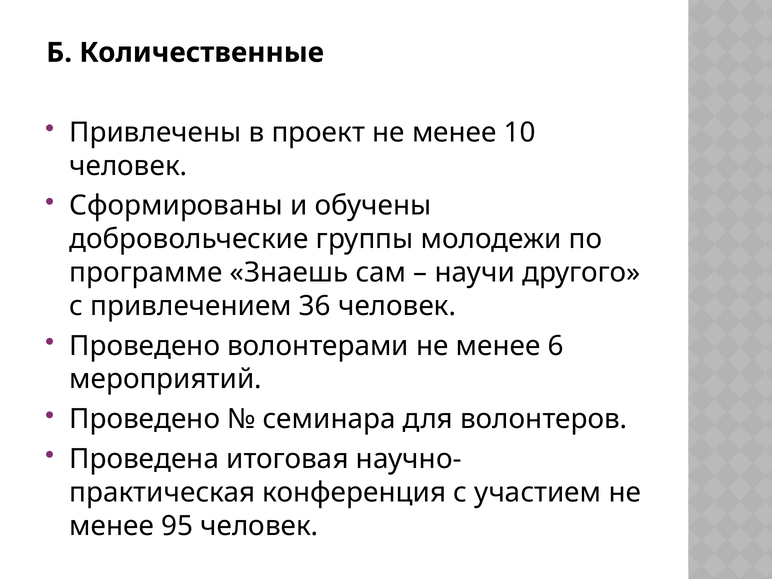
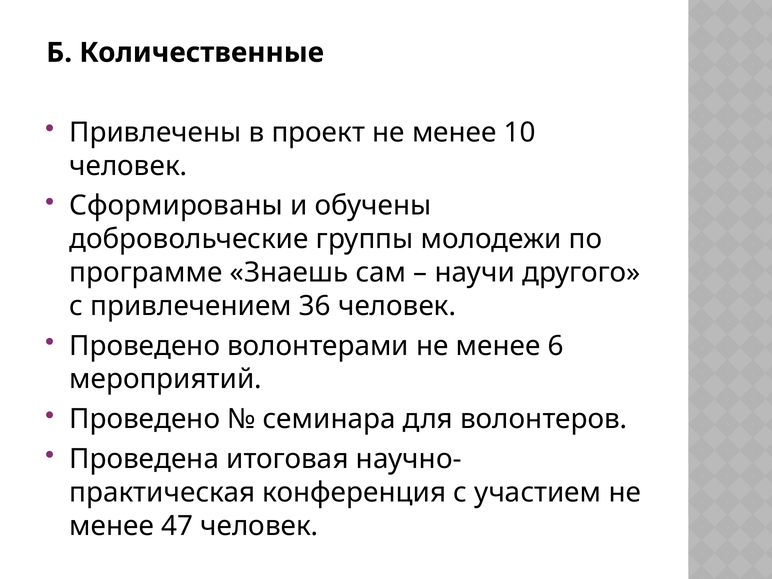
95: 95 -> 47 (177, 526)
